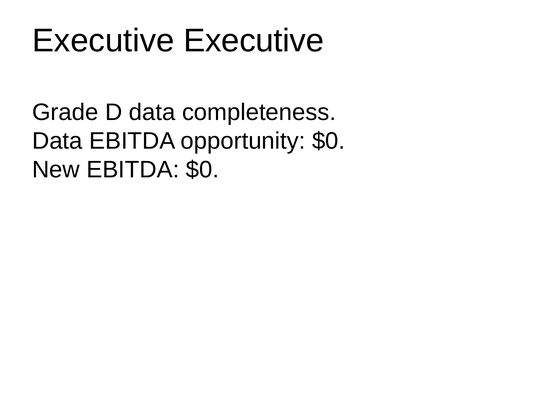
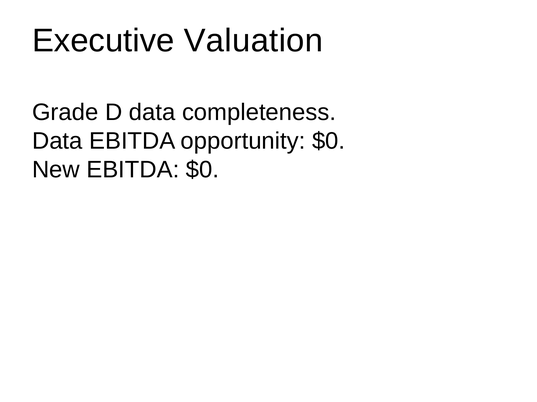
Executive Executive: Executive -> Valuation (253, 41)
